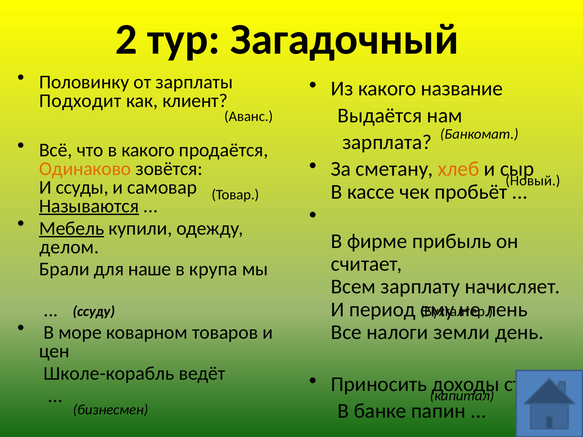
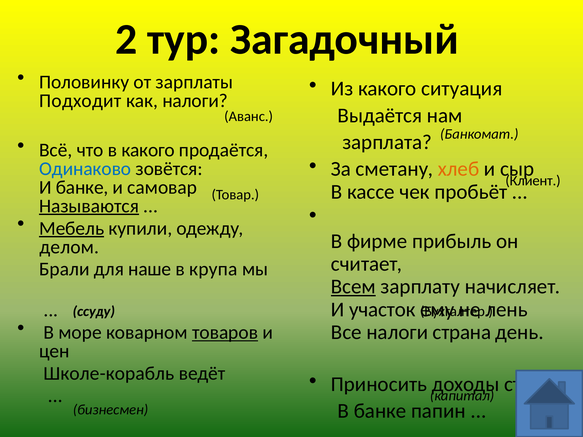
название: название -> ситуация (462, 89)
как клиент: клиент -> налоги (195, 101)
Одинаково colour: orange -> blue (85, 169)
Новый: Новый -> Клиент (533, 181)
И ссуды: ссуды -> банке (82, 187)
Всем underline: none -> present (353, 287)
период: период -> участок (382, 310)
товаров underline: none -> present (225, 333)
земли: земли -> страна (462, 332)
